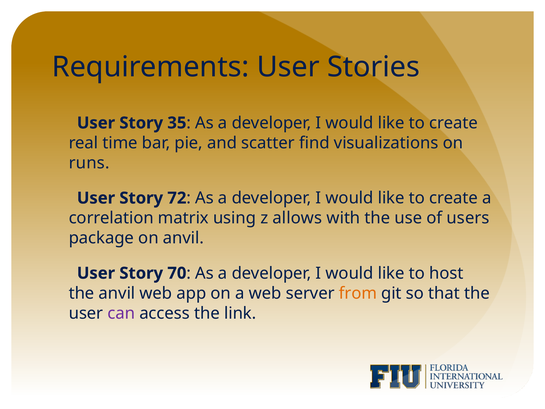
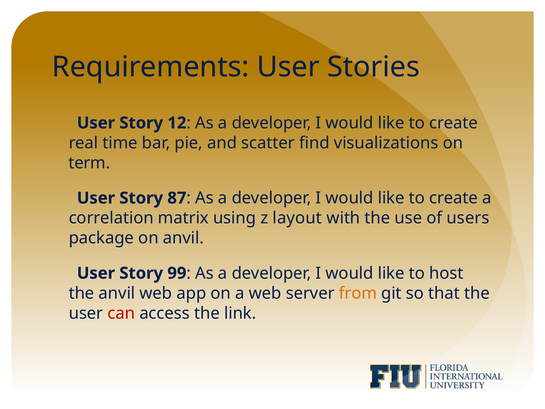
35: 35 -> 12 (177, 123)
runs: runs -> term (89, 163)
72: 72 -> 87 (177, 198)
allows: allows -> layout (297, 218)
70: 70 -> 99 (177, 273)
can colour: purple -> red (121, 313)
